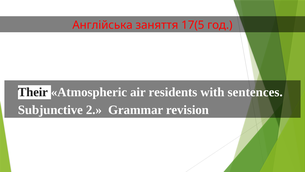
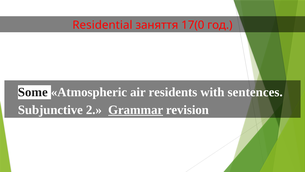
Англійська: Англійська -> Residential (102, 25)
17(5: 17(5 -> 17(0 (193, 25)
Their: Their -> Some (33, 92)
Grammar underline: none -> present (136, 110)
